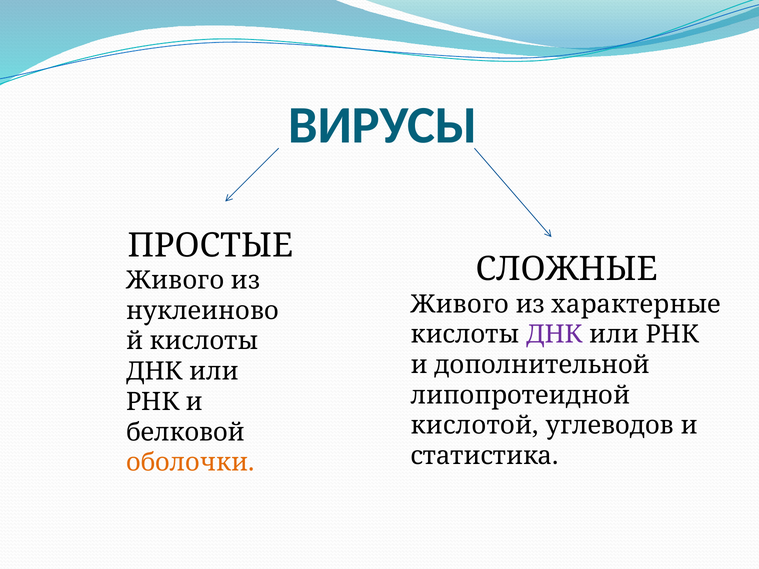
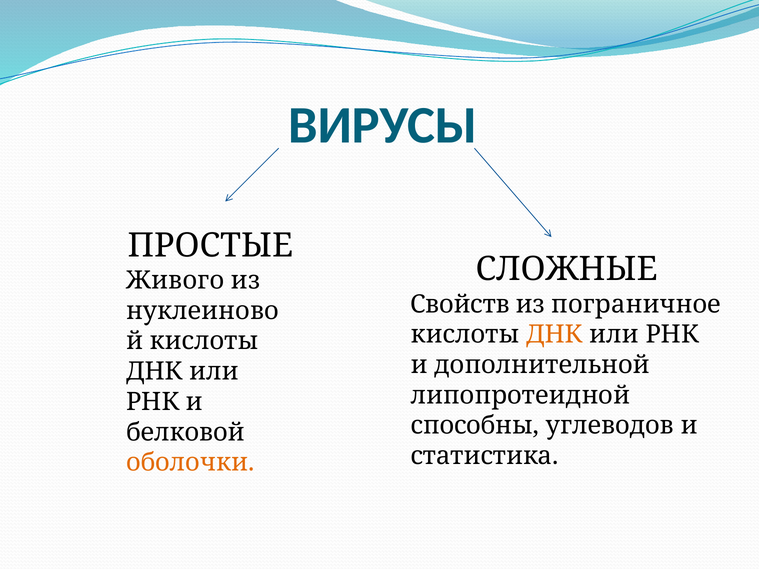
Живого: Живого -> Свойств (460, 304)
характерные: характерные -> пограничное (636, 304)
ДНК colour: purple -> orange (554, 335)
кислотой: кислотой -> способны (475, 426)
